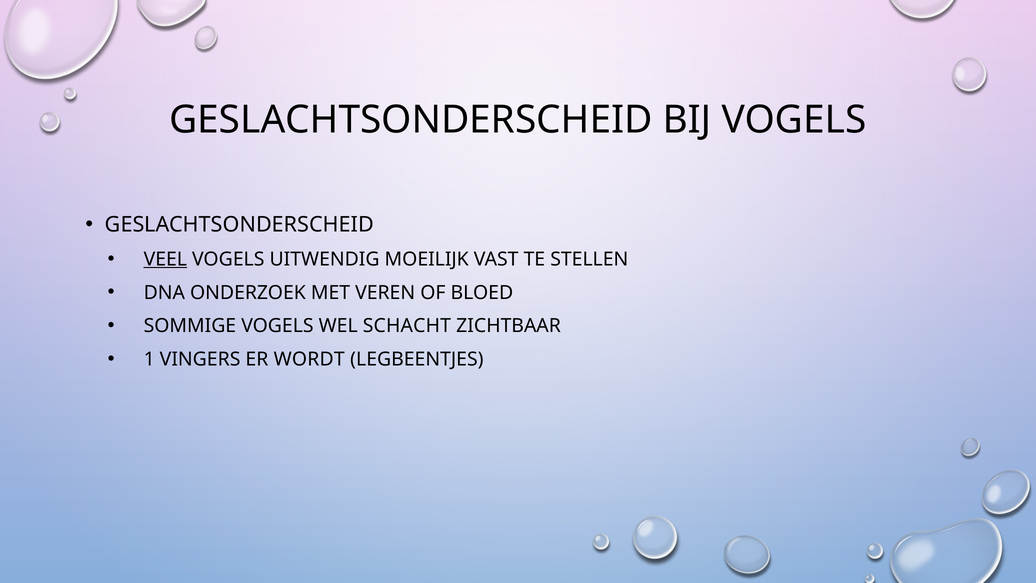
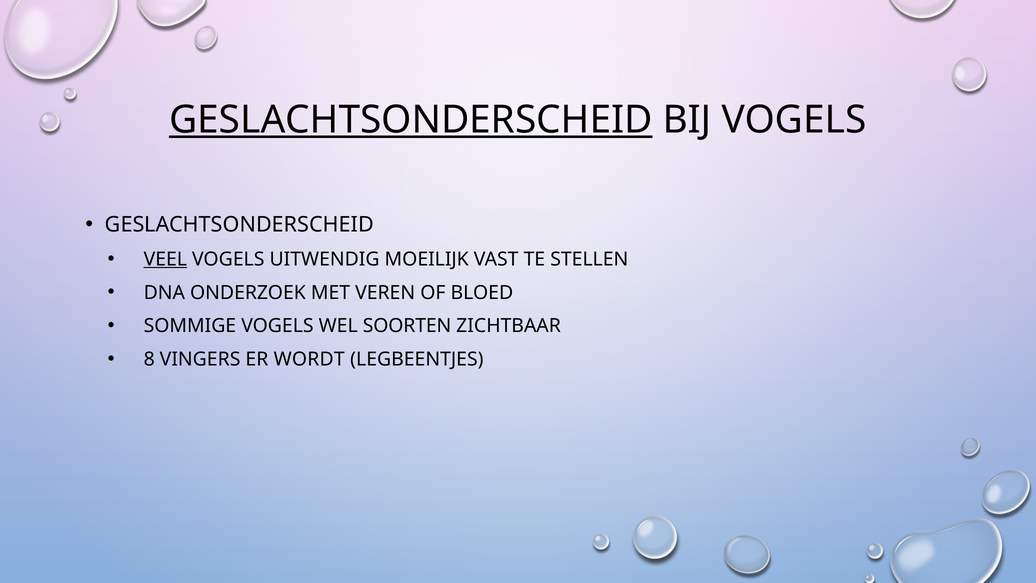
GESLACHTSONDERSCHEID underline: none -> present (411, 120)
SCHACHT: SCHACHT -> SOORTEN (407, 326)
1: 1 -> 8 (149, 359)
